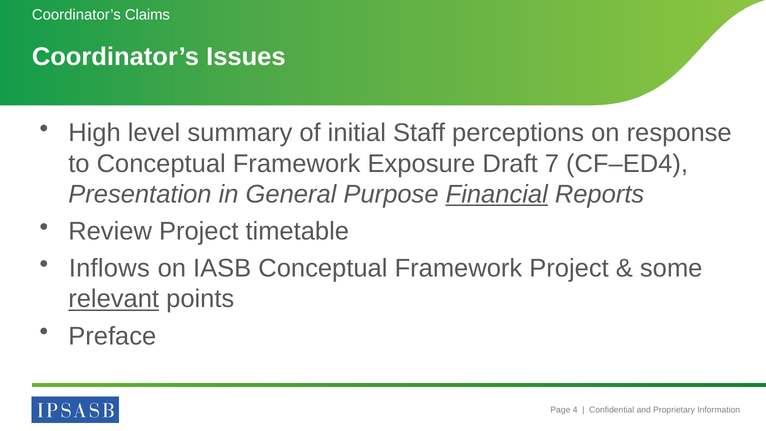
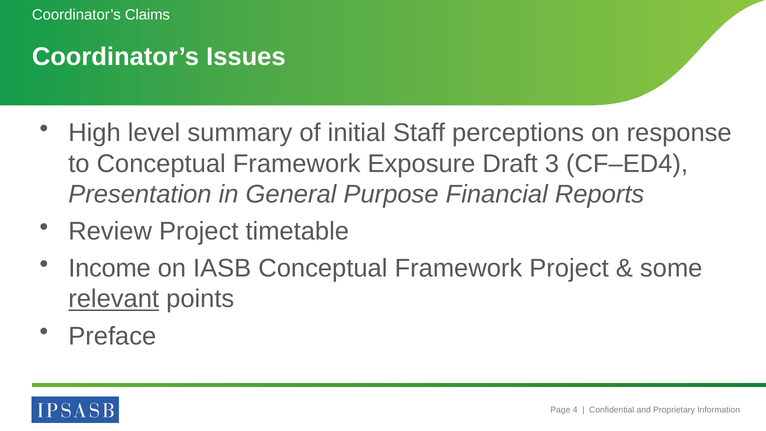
7: 7 -> 3 (552, 164)
Financial underline: present -> none (497, 194)
Inflows: Inflows -> Income (110, 268)
